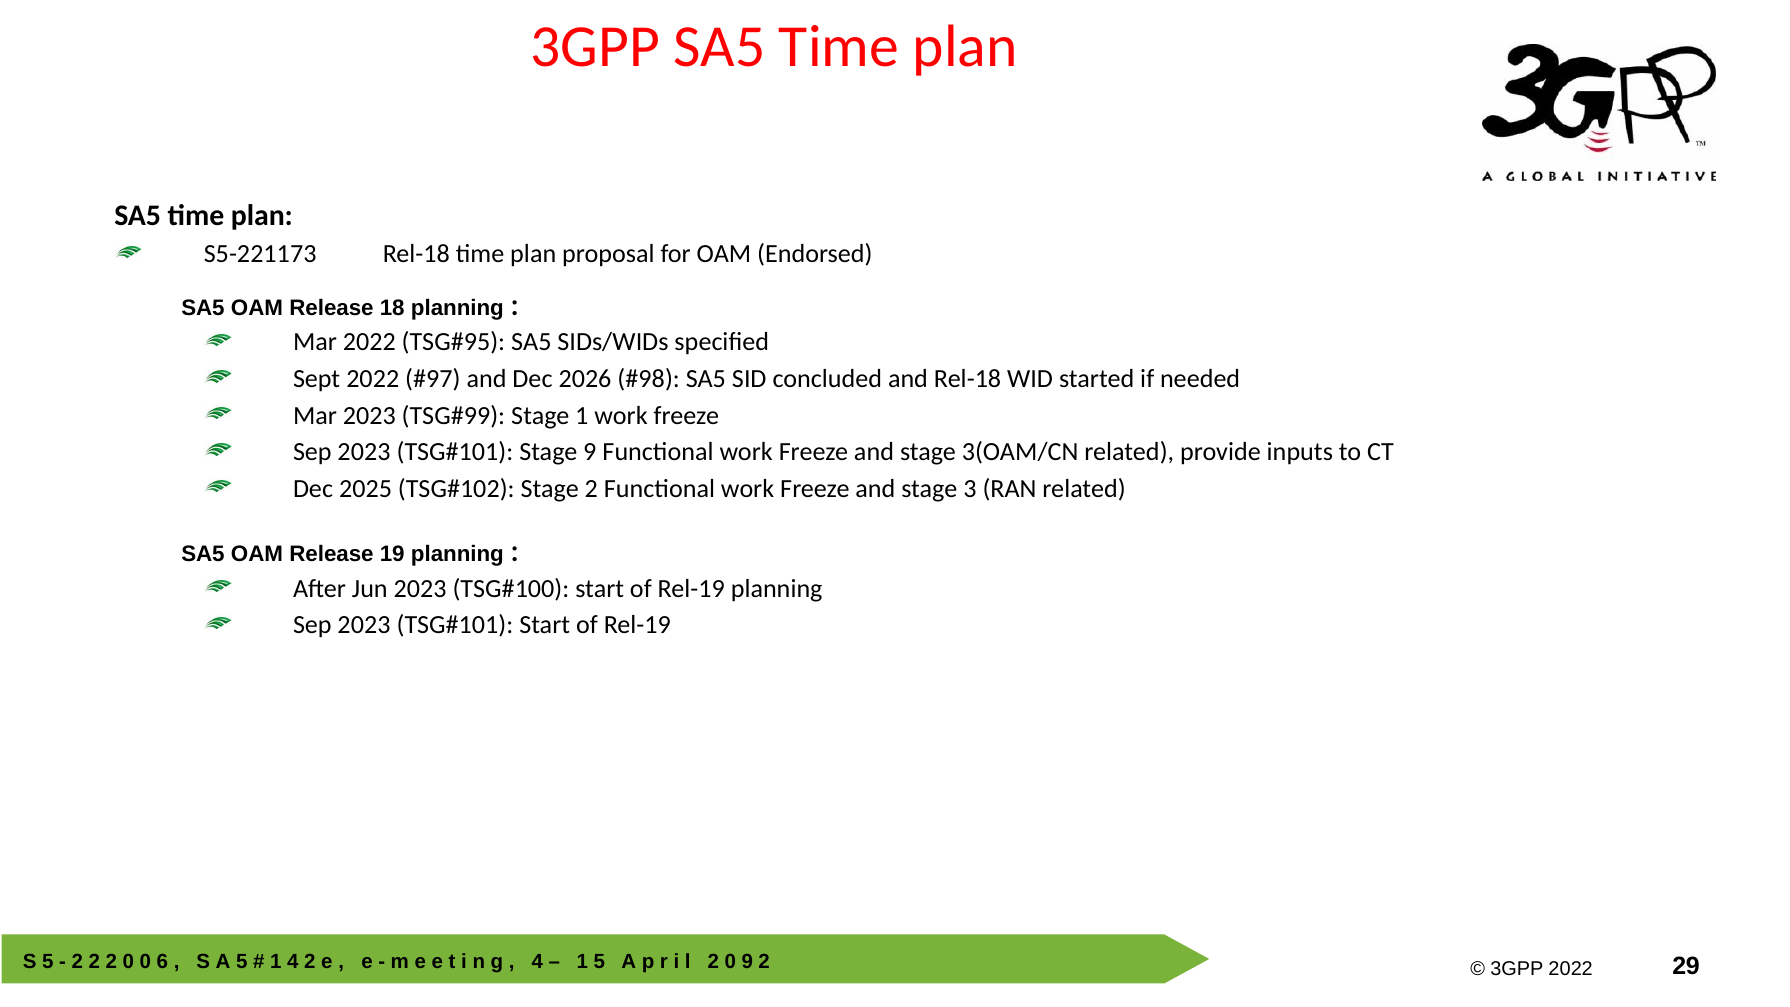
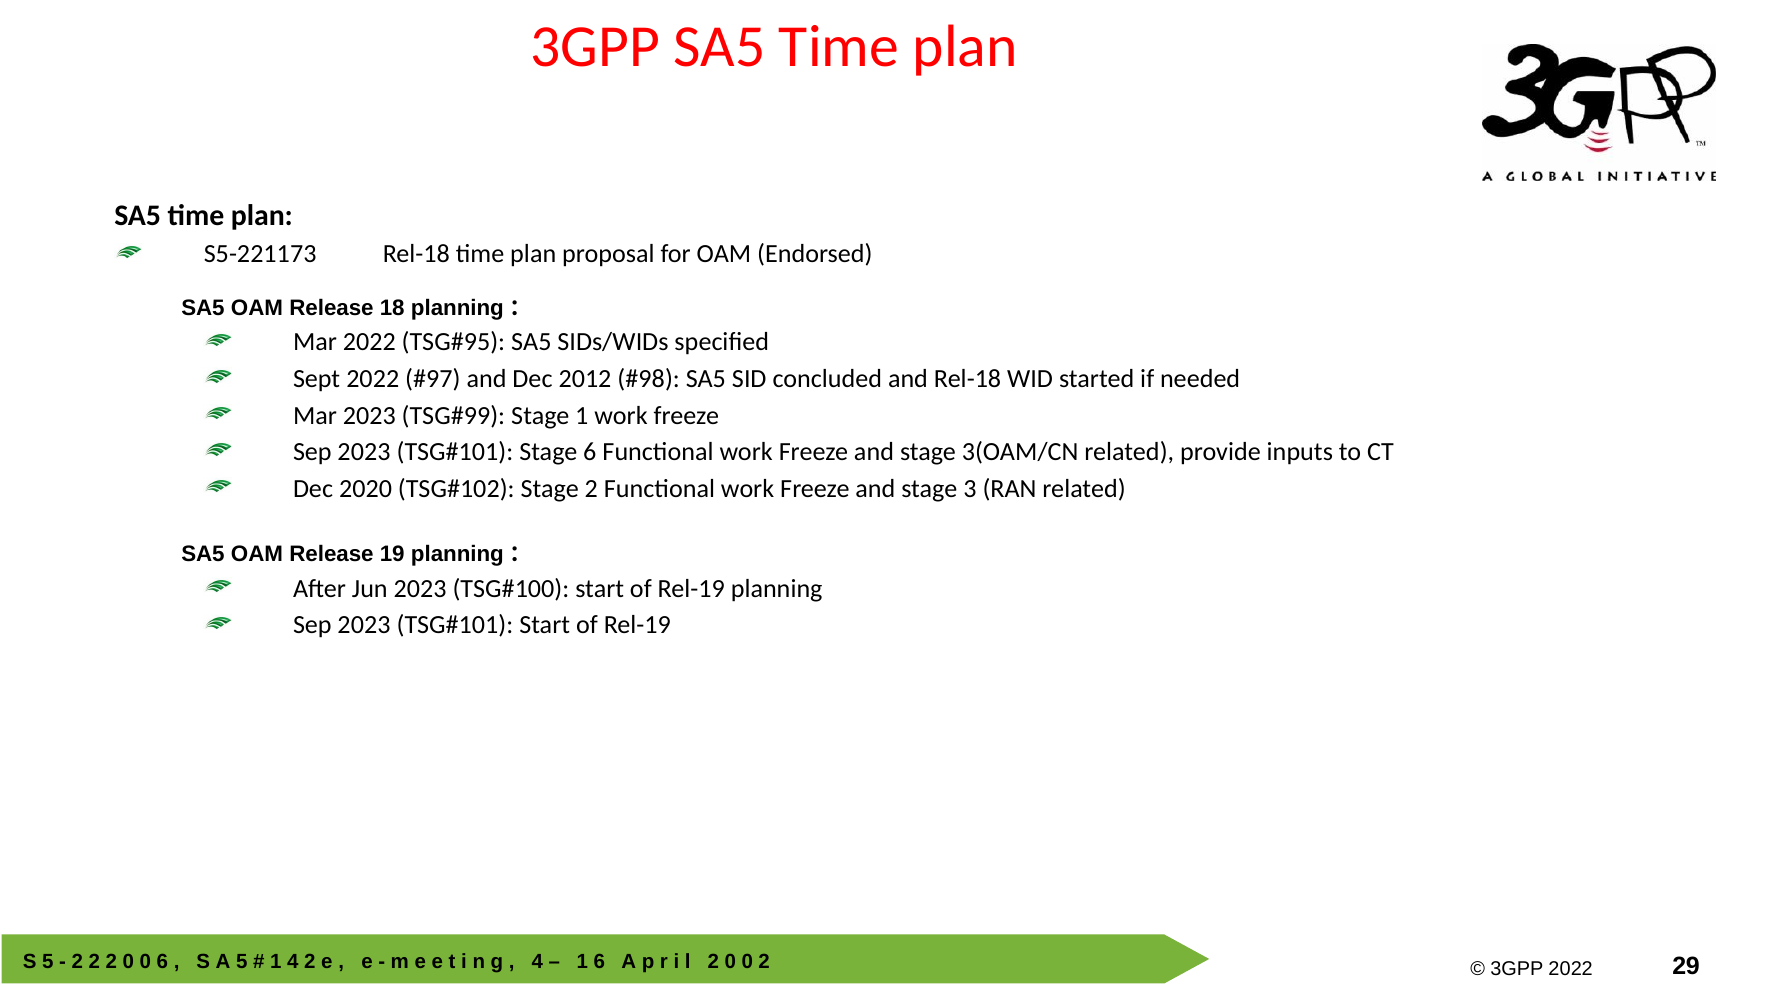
Dec 2026: 2026 -> 2012 (585, 379)
Stage 9: 9 -> 6 (590, 452)
2025: 2025 -> 2020 (366, 489)
1 5: 5 -> 6 (599, 961)
9: 9 -> 0 (747, 961)
